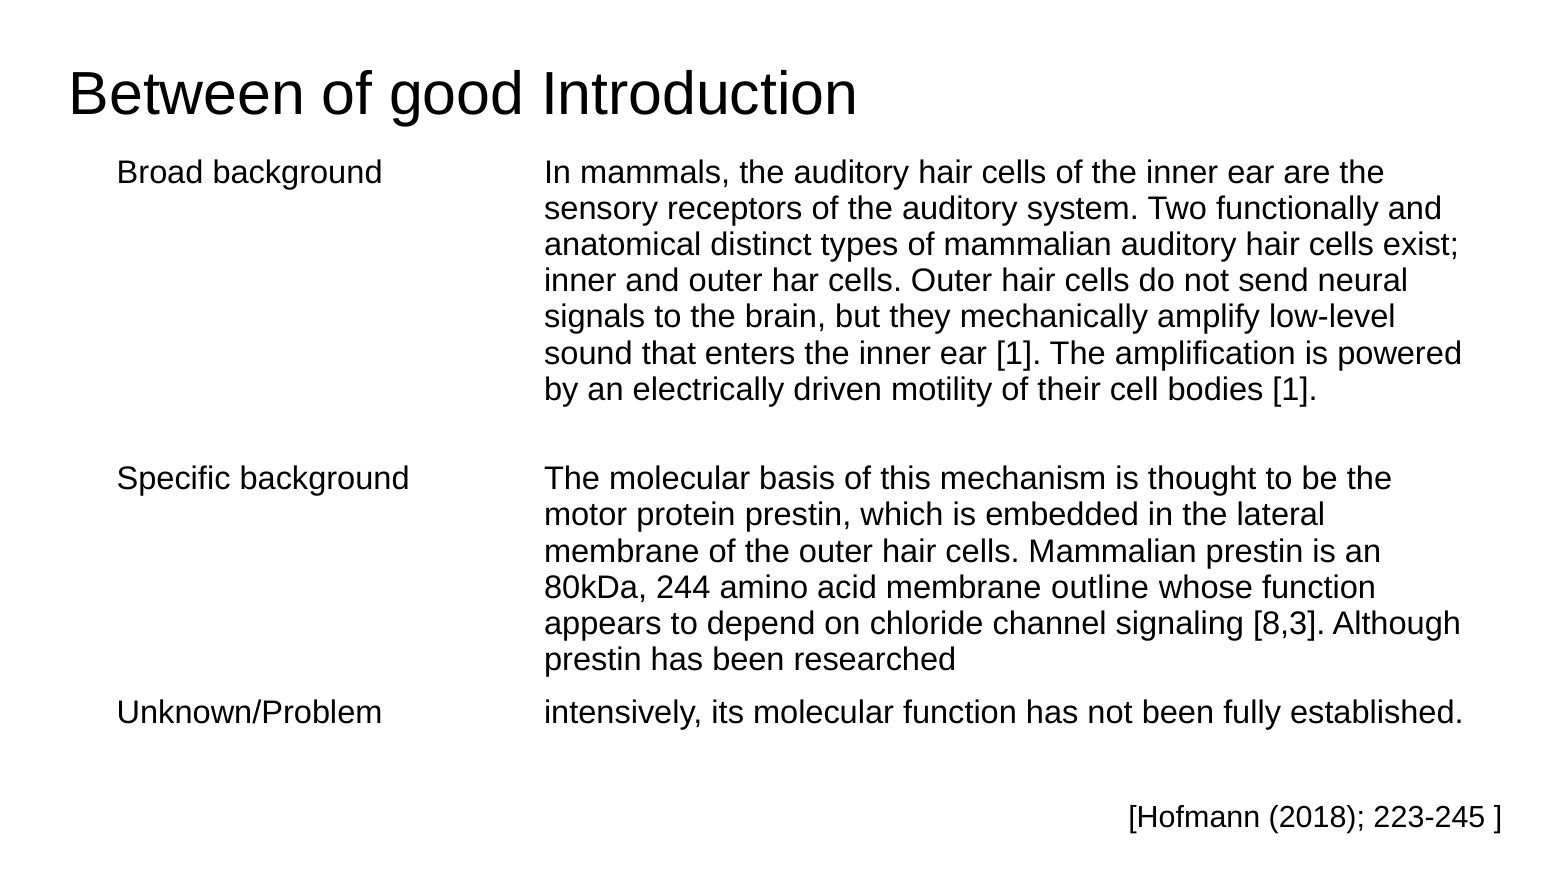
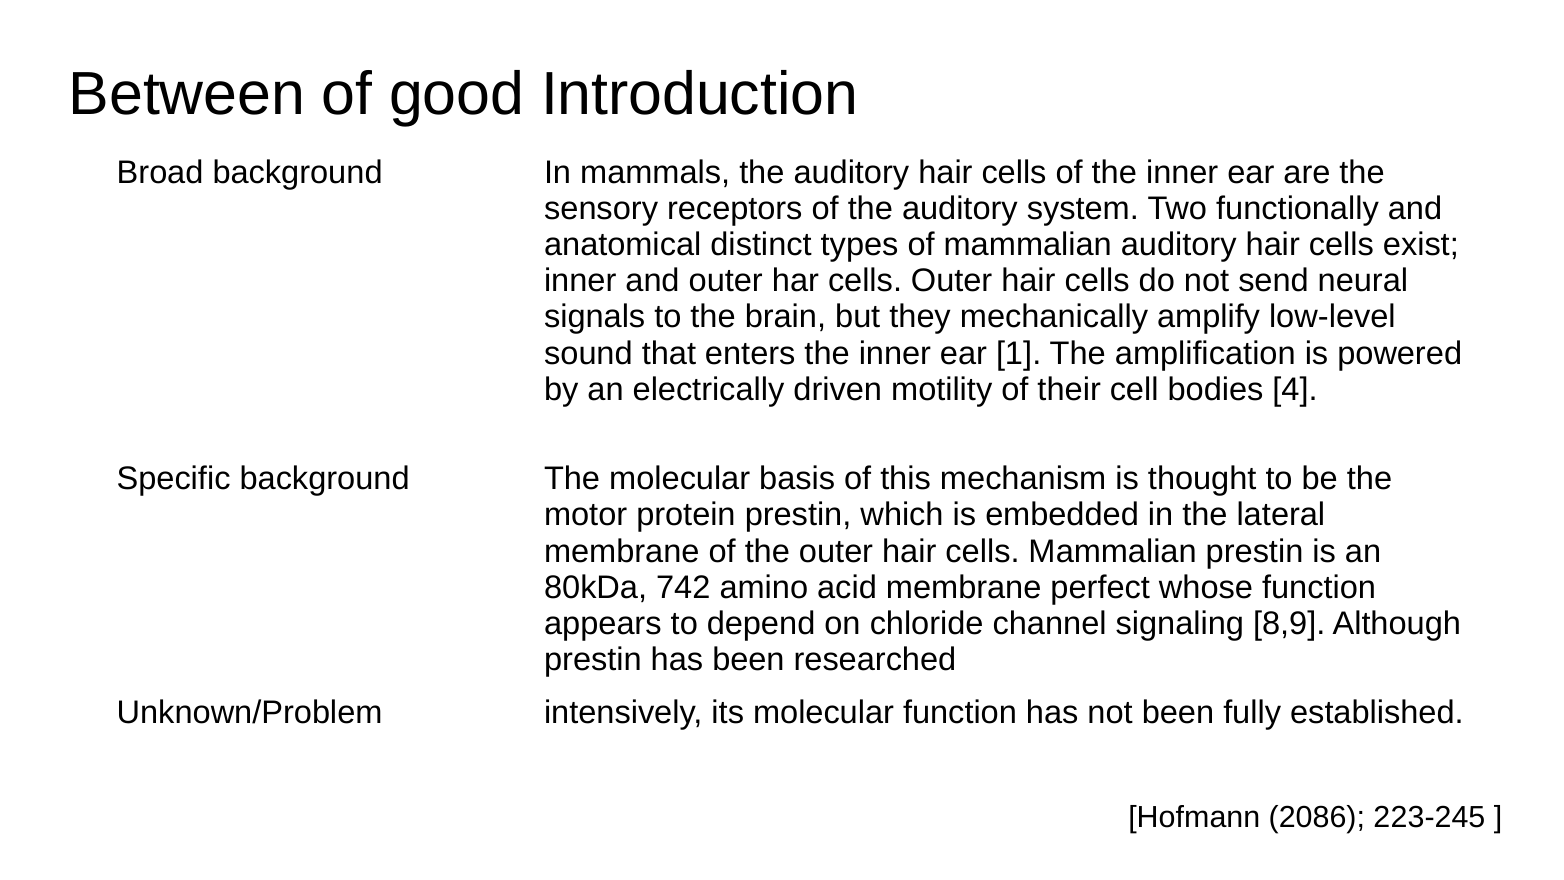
bodies 1: 1 -> 4 (1295, 389)
244: 244 -> 742 (683, 587)
outline: outline -> perfect (1100, 587)
8,3: 8,3 -> 8,9 (1289, 624)
2018: 2018 -> 2086 (1317, 817)
